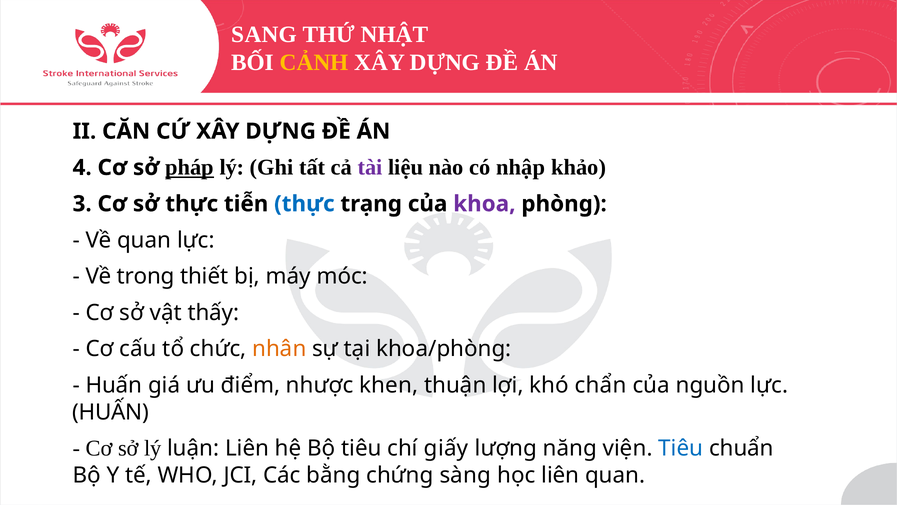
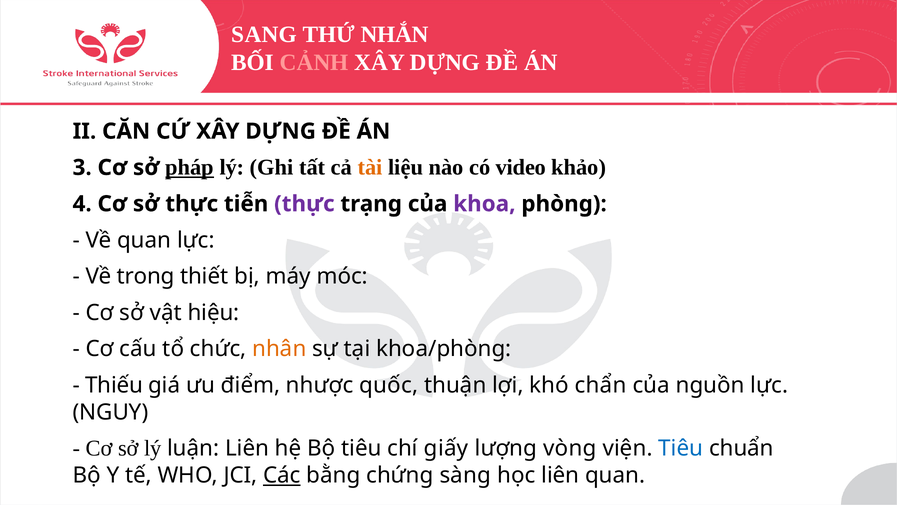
NHẬT: NHẬT -> NHẮN (395, 35)
CẢNH colour: yellow -> pink (314, 63)
4: 4 -> 3 (82, 167)
tài colour: purple -> orange (370, 167)
nhập: nhập -> video (521, 167)
3: 3 -> 4 (82, 204)
thực colour: blue -> purple (304, 204)
thấy: thấy -> hiệu (213, 312)
Huấn: Huấn -> Thiếu (114, 385)
khen: khen -> quốc (389, 385)
HUẤN: HUẤN -> NGUY (110, 412)
năng: năng -> vòng (570, 448)
Các underline: none -> present (282, 475)
